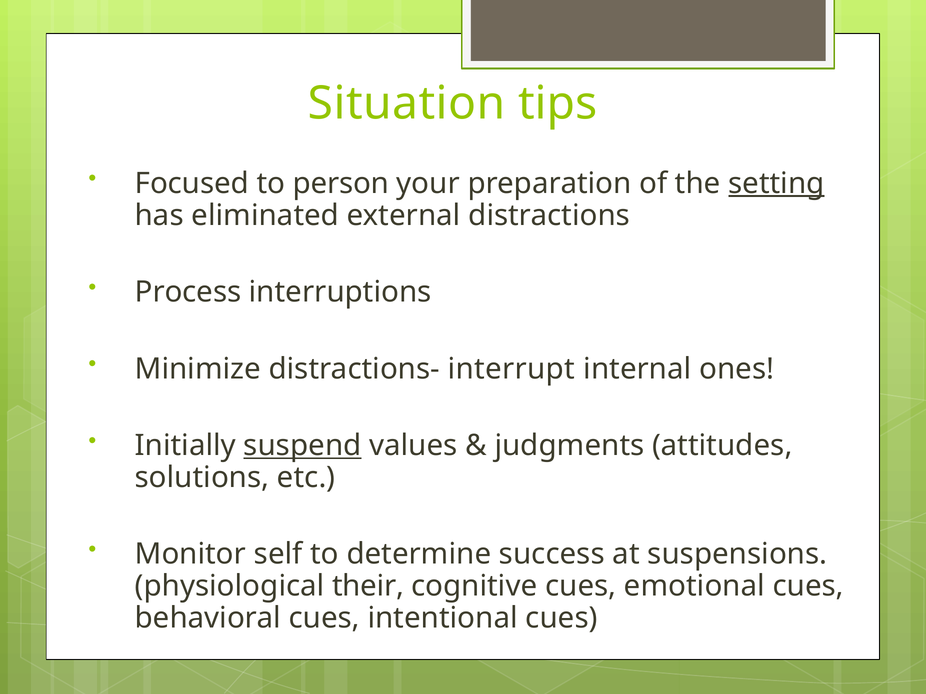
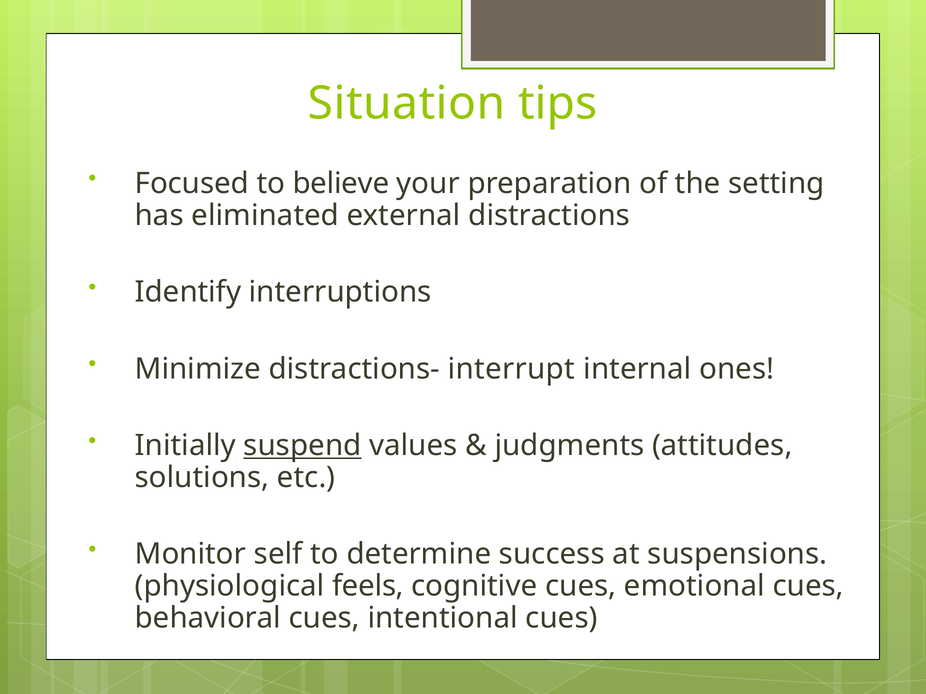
person: person -> believe (341, 184)
setting underline: present -> none (776, 184)
Process: Process -> Identify (188, 292)
their: their -> feels (368, 587)
